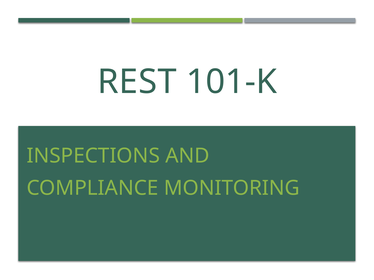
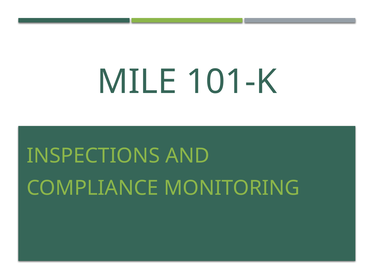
REST: REST -> MILE (137, 82)
